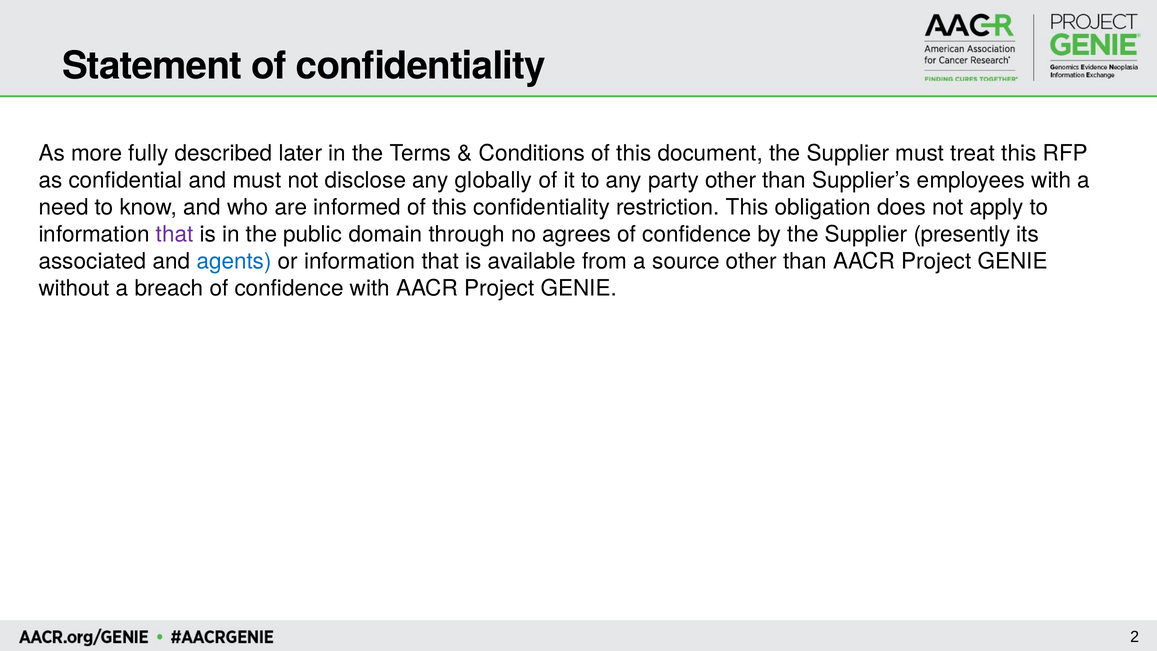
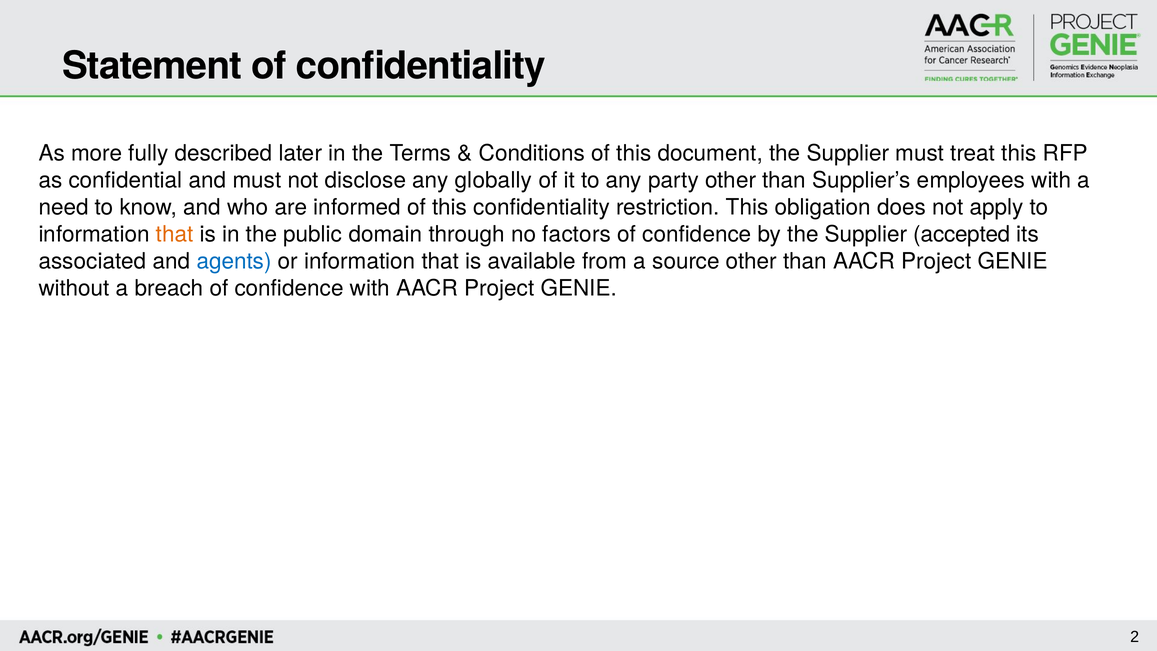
that colour: purple -> orange (175, 234)
agrees: agrees -> factors (577, 234)
presently: presently -> accepted (962, 234)
